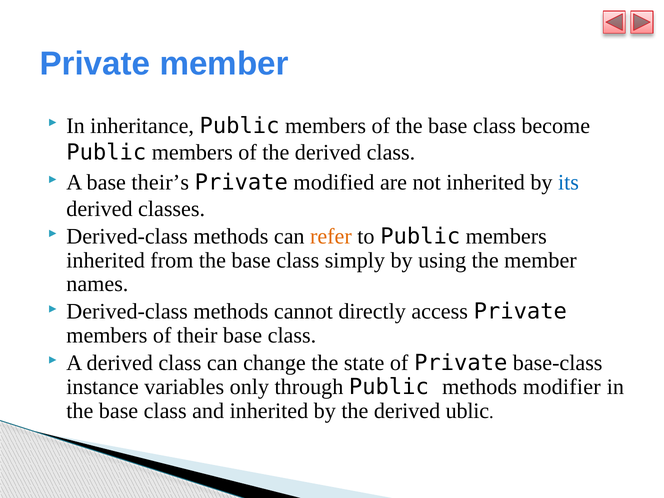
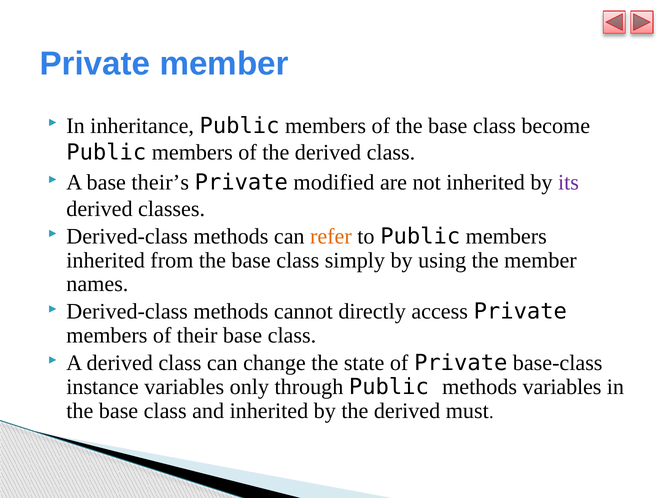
its colour: blue -> purple (569, 183)
methods modifier: modifier -> variables (562, 387)
ublic: ublic -> must (467, 411)
